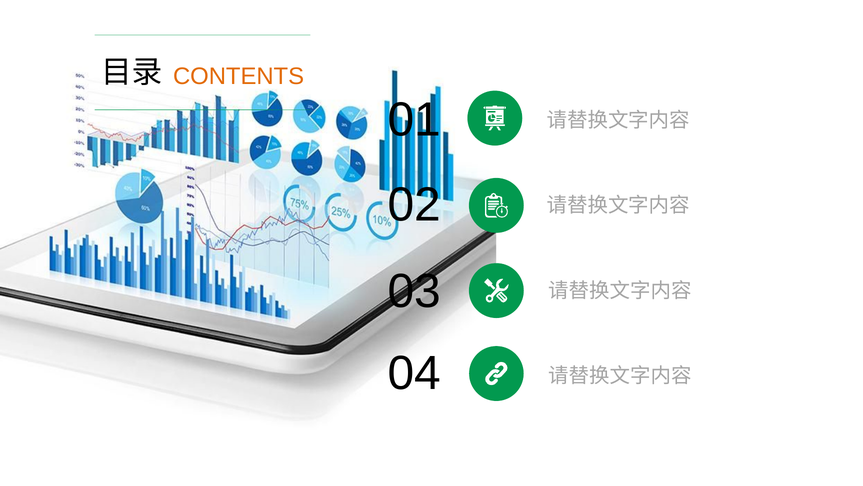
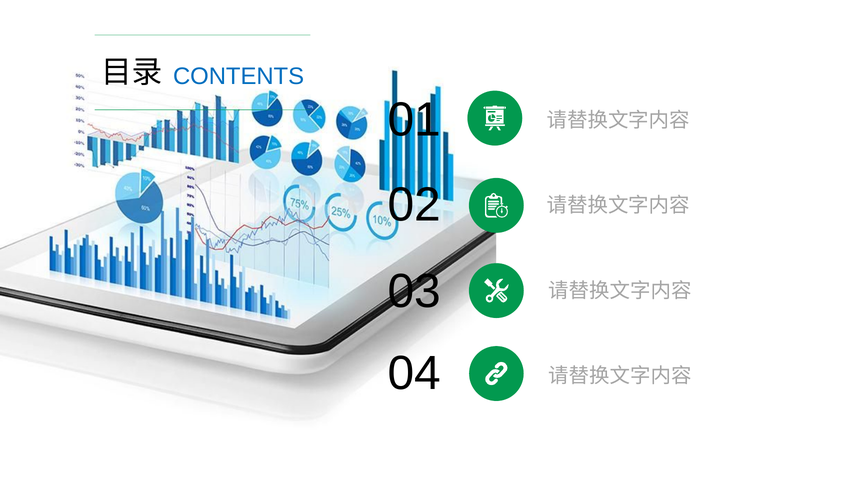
CONTENTS colour: orange -> blue (239, 76)
